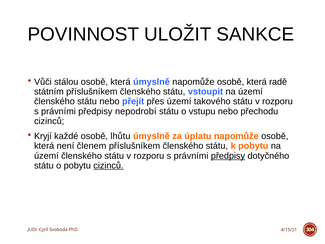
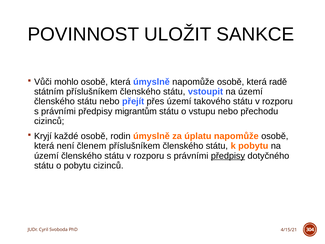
stálou: stálou -> mohlo (66, 82)
nepodrobí: nepodrobí -> migrantům (136, 111)
lhůtu: lhůtu -> rodin (120, 136)
cizinců underline: present -> none (108, 165)
